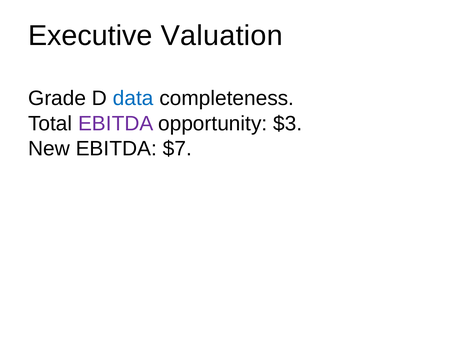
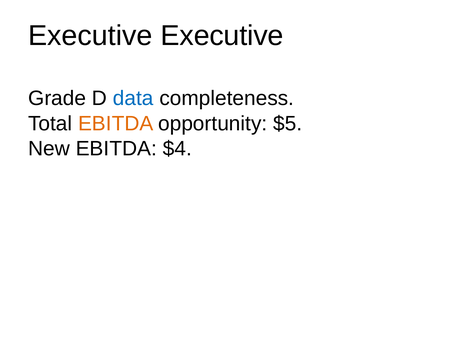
Executive Valuation: Valuation -> Executive (222, 36)
EBITDA colour: purple -> orange (116, 124)
$3: $3 -> $5 (288, 124)
$7: $7 -> $4 (177, 149)
